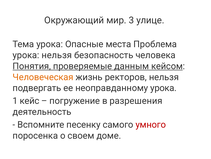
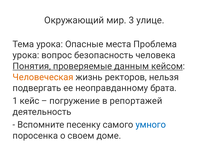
урока нельзя: нельзя -> вопрос (57, 55)
неоправданному урока: урока -> брата (163, 88)
разрешения: разрешения -> репортажей (136, 100)
умного colour: red -> blue (151, 124)
